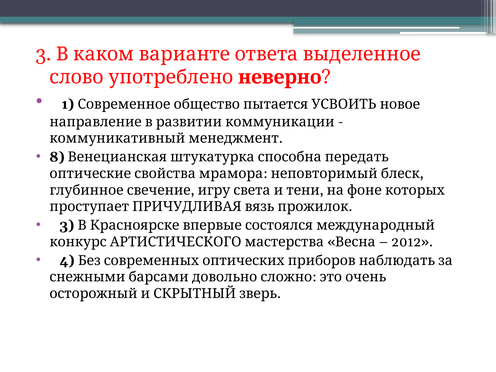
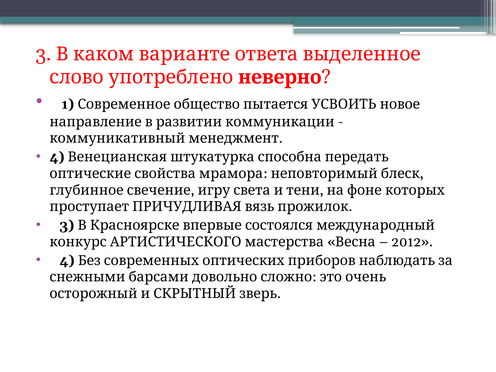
8: 8 -> 4 (57, 157)
